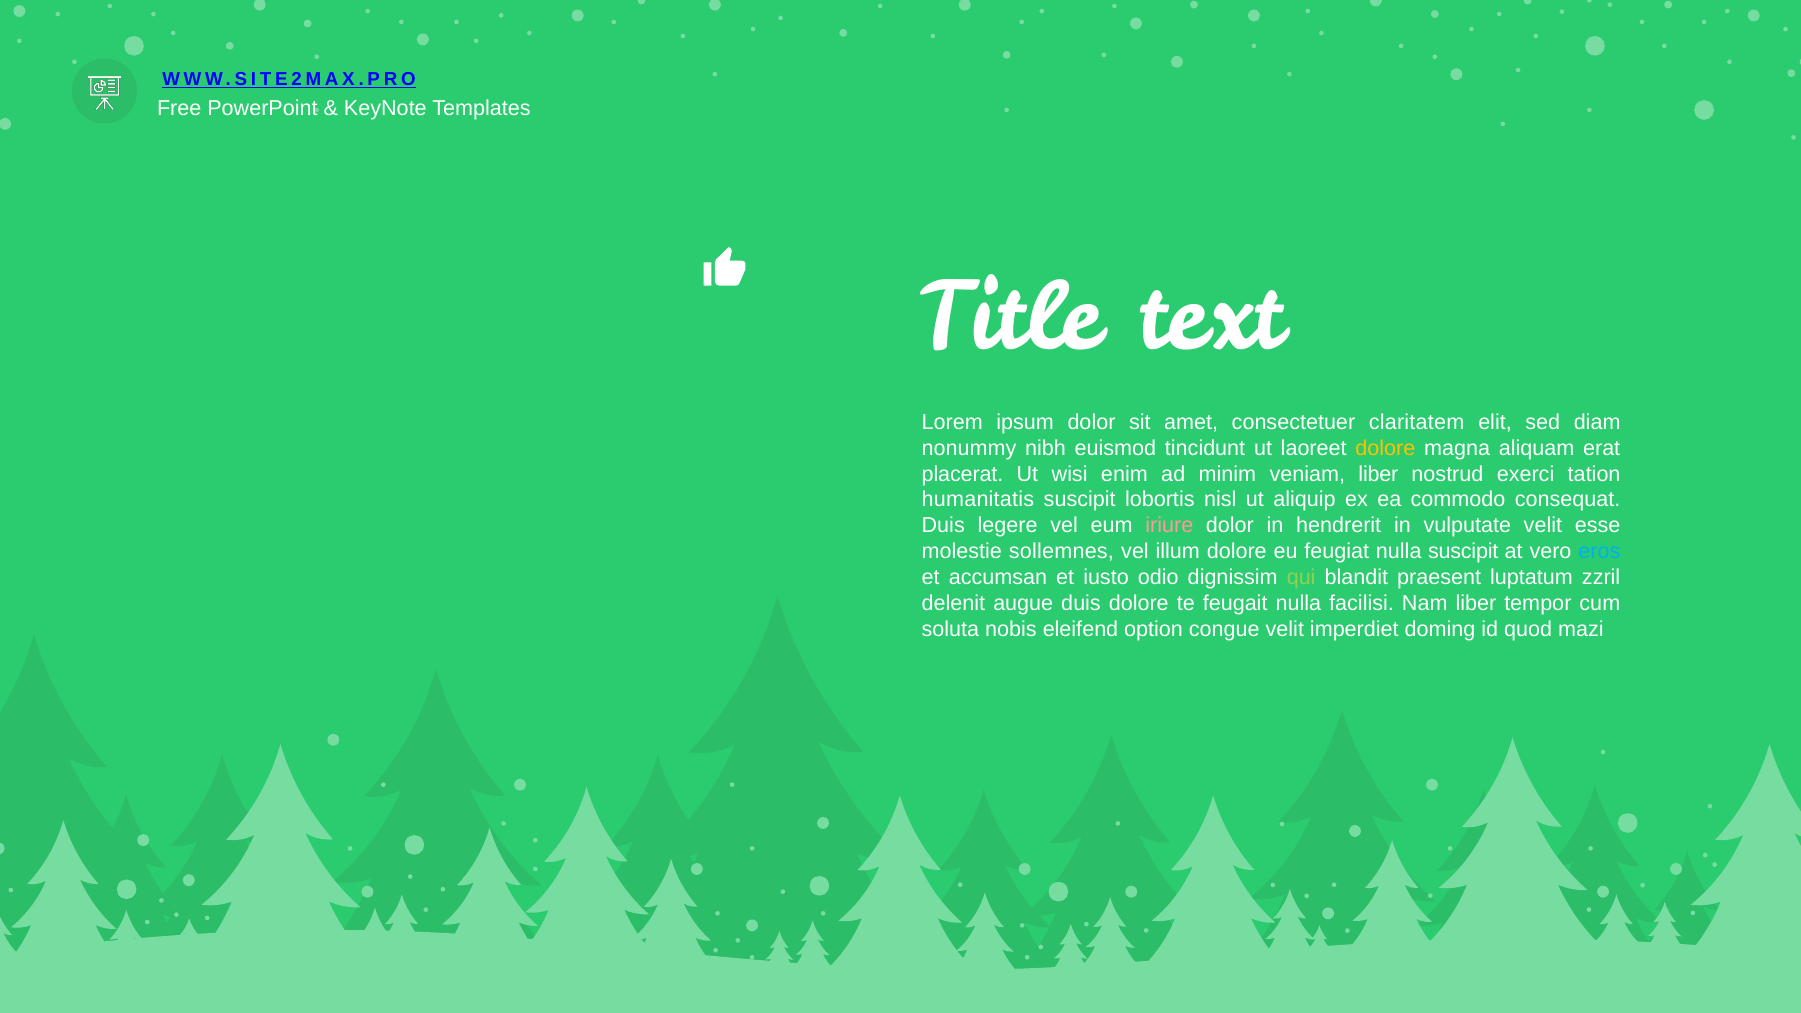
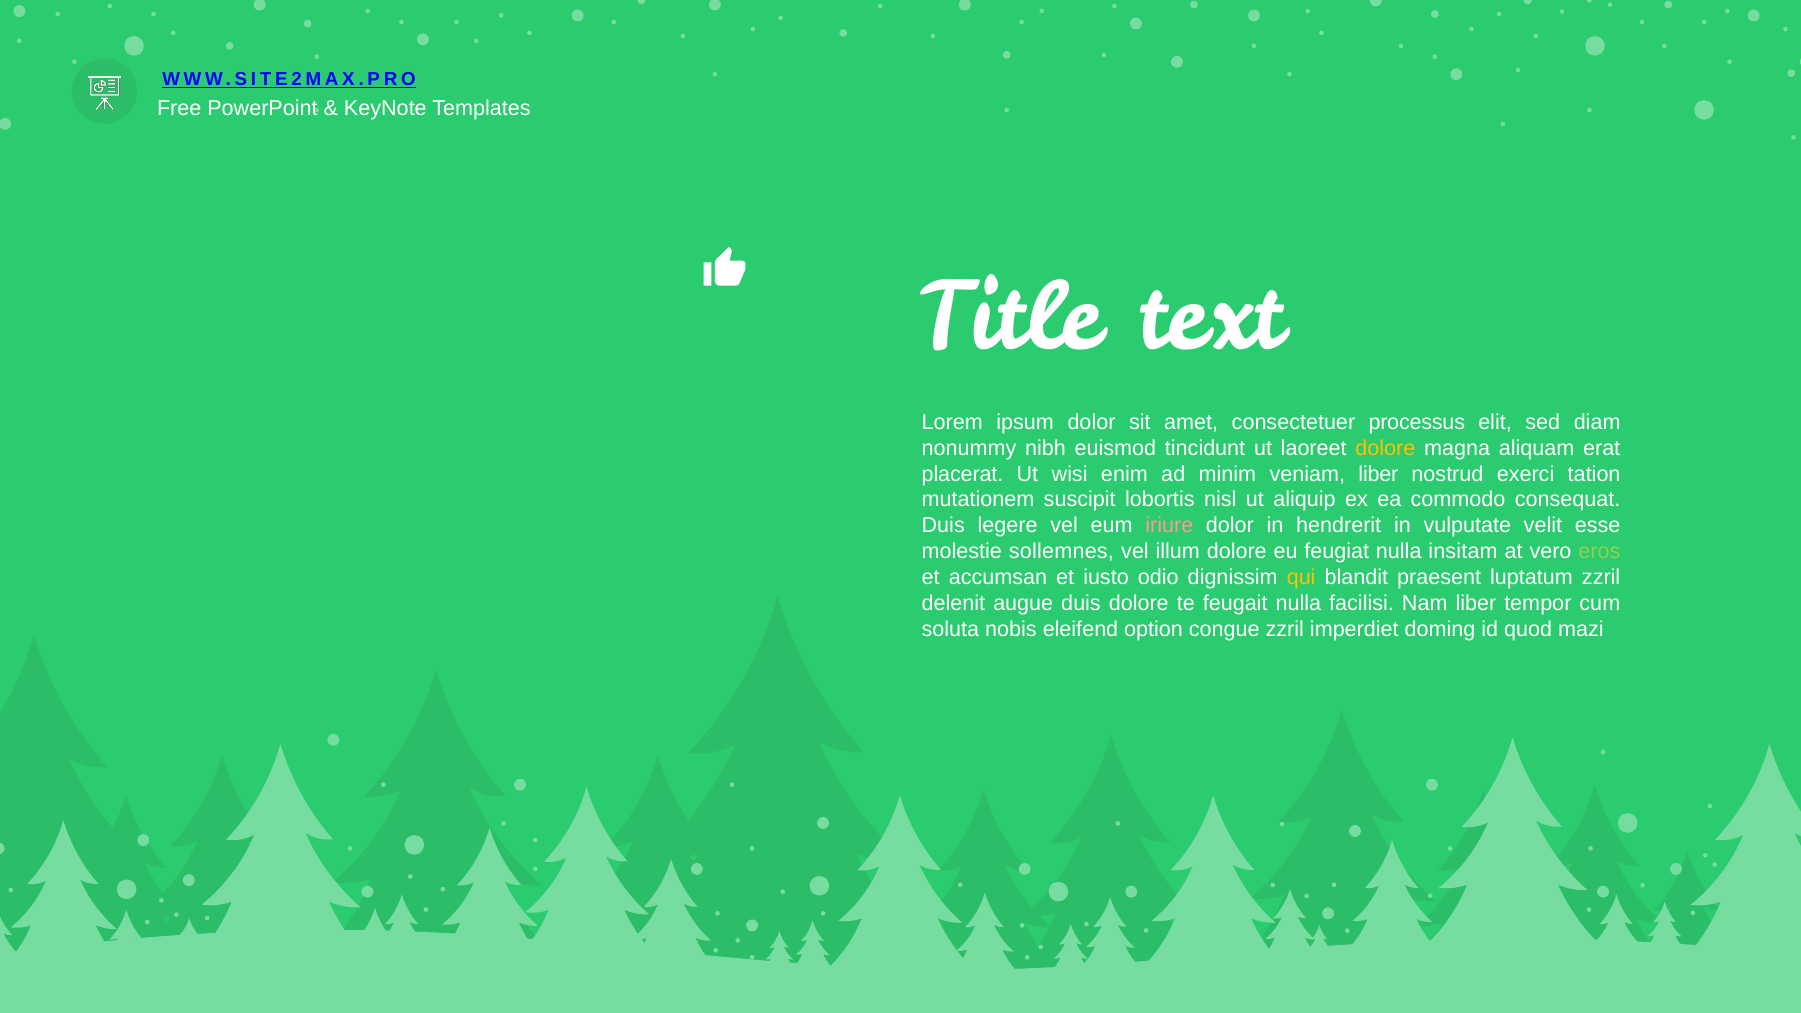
claritatem: claritatem -> processus (1417, 422)
humanitatis: humanitatis -> mutationem (978, 500)
nulla suscipit: suscipit -> insitam (1463, 552)
eros colour: light blue -> light green (1599, 552)
qui colour: light green -> yellow (1301, 577)
congue velit: velit -> zzril (1285, 629)
